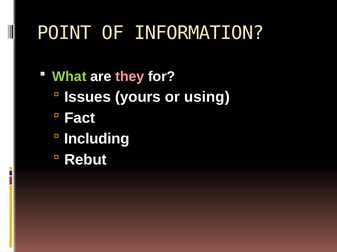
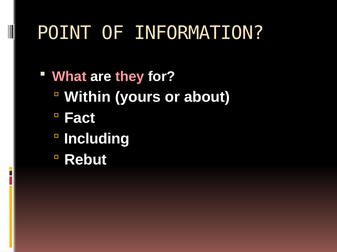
What colour: light green -> pink (69, 77)
Issues: Issues -> Within (88, 97)
using: using -> about (207, 97)
